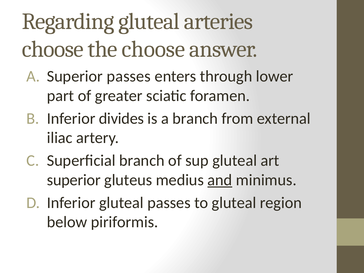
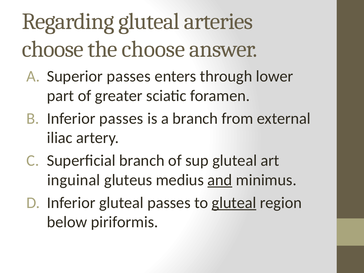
Inferior divides: divides -> passes (121, 118)
superior: superior -> inguinal (74, 180)
gluteal underline: none -> present (234, 203)
